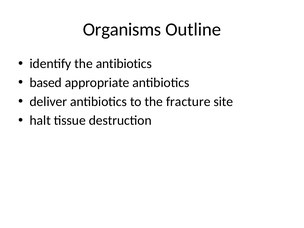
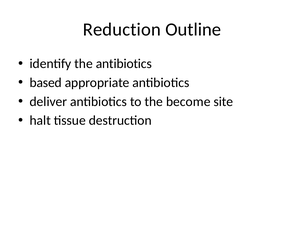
Organisms: Organisms -> Reduction (122, 29)
fracture: fracture -> become (188, 102)
